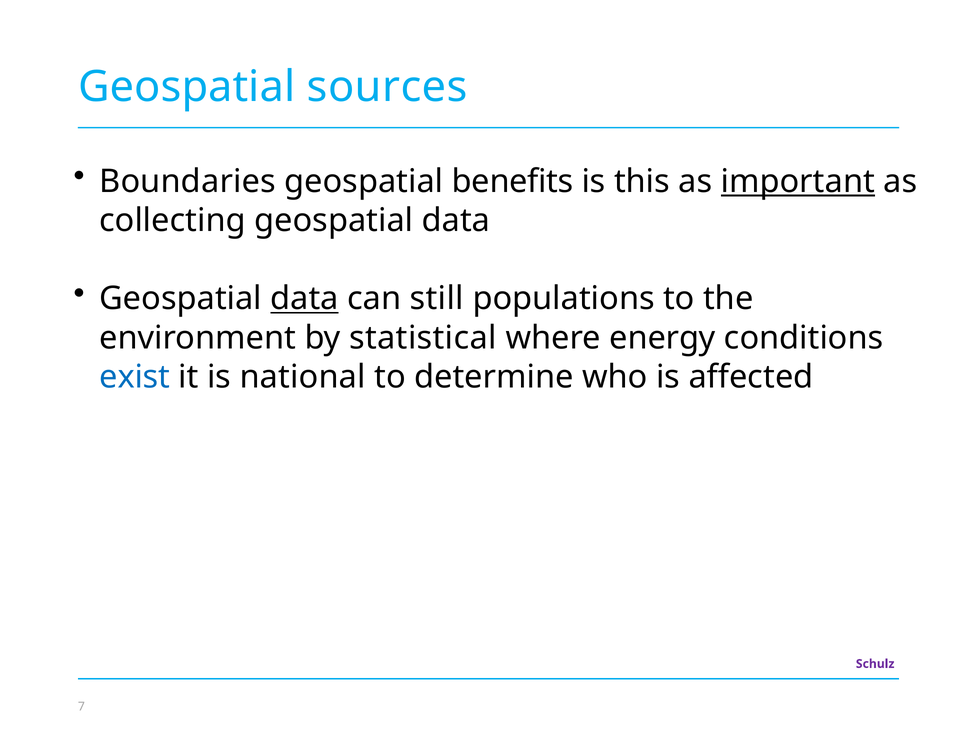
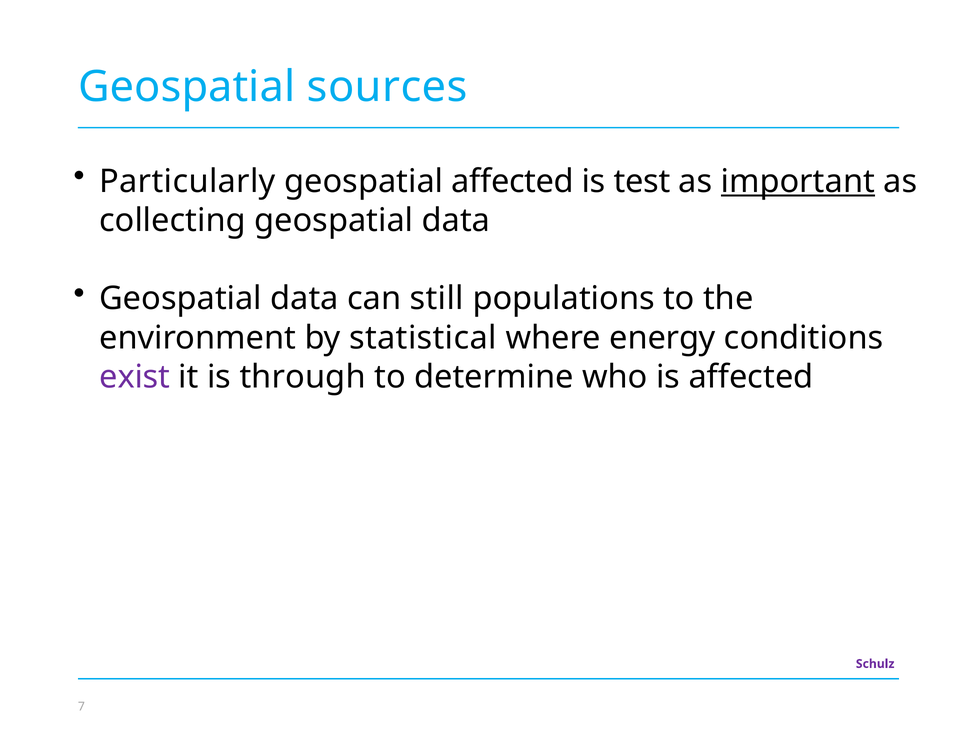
Boundaries: Boundaries -> Particularly (187, 182)
geospatial benefits: benefits -> affected (513, 182)
this: this -> test (642, 182)
data underline: present -> none (305, 299)
exist colour: blue -> purple (135, 377)
national: national -> through (303, 377)
